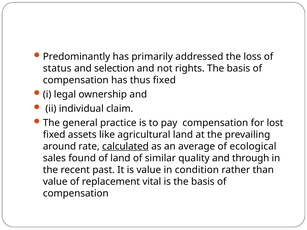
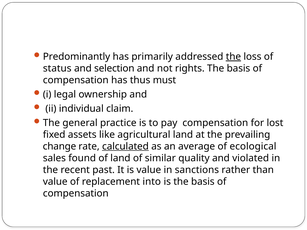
the underline: none -> present (233, 57)
thus fixed: fixed -> must (164, 80)
around: around -> change (59, 146)
through: through -> violated (251, 158)
condition: condition -> sanctions (197, 170)
vital: vital -> into (152, 182)
